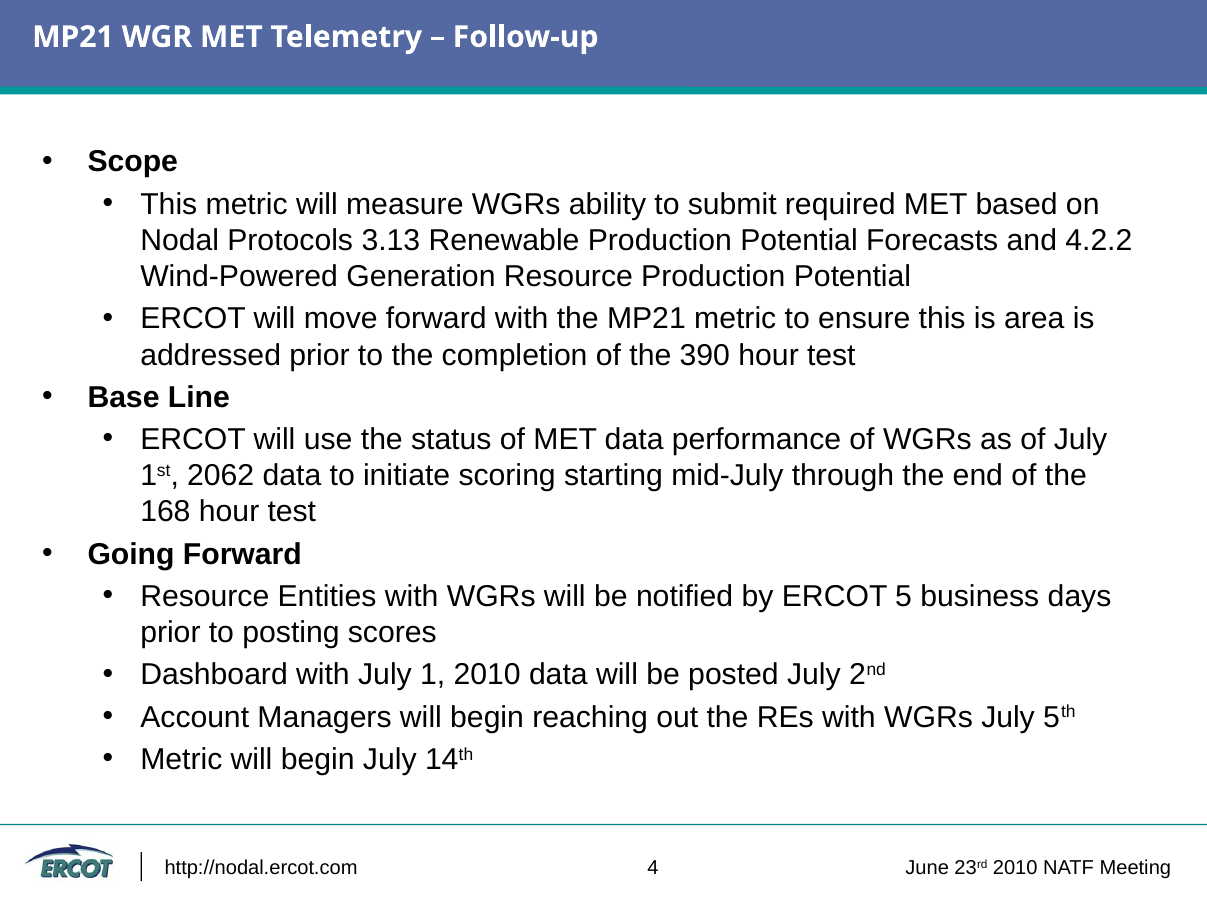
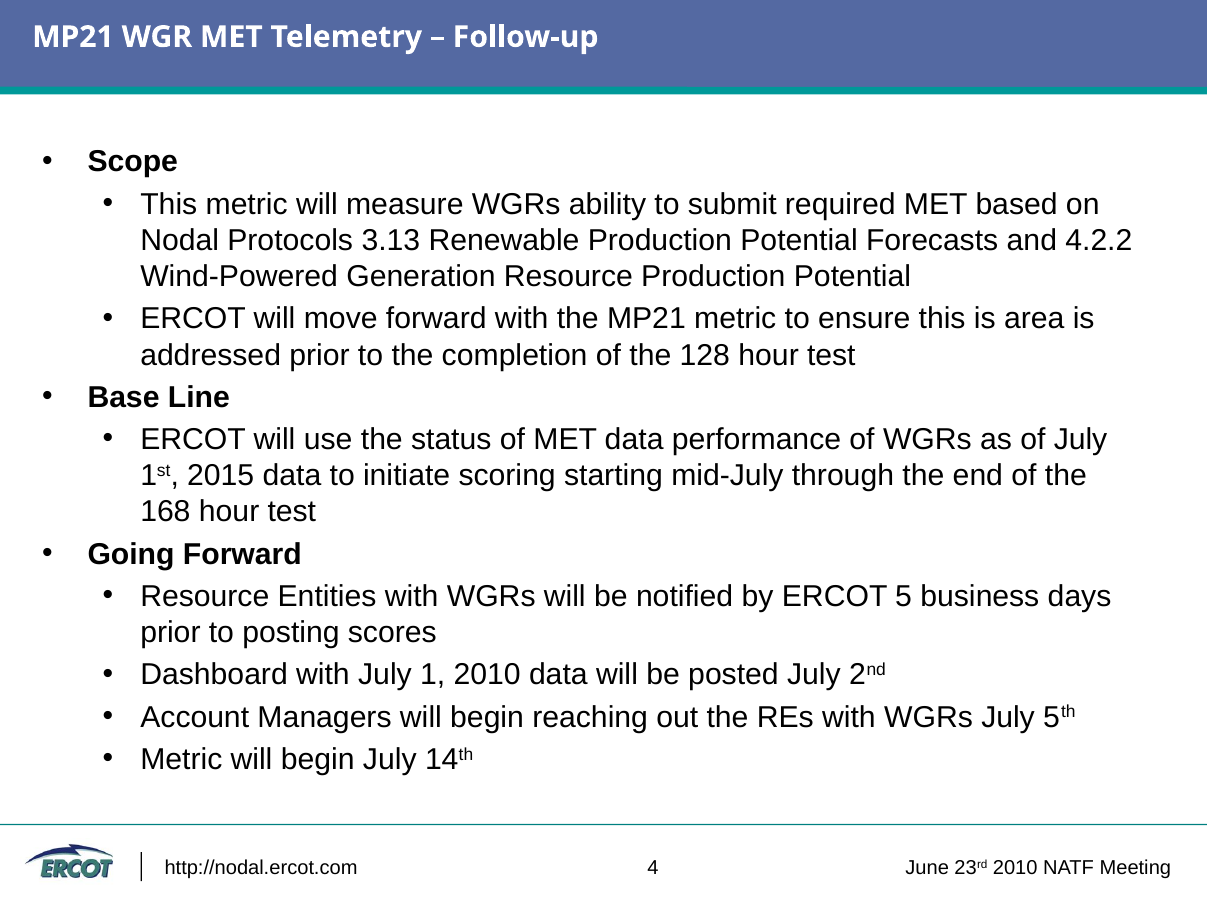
390: 390 -> 128 (705, 355)
2062: 2062 -> 2015 (221, 476)
